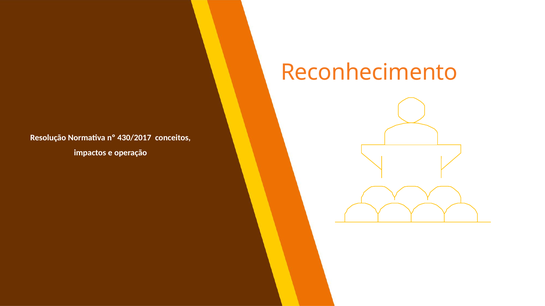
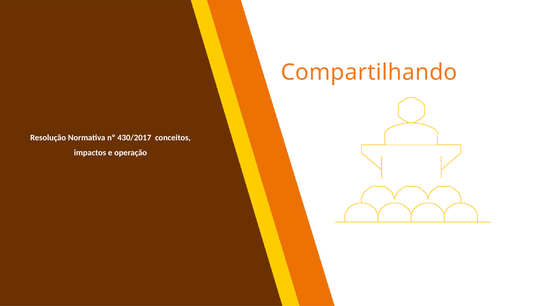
Reconhecimento: Reconhecimento -> Compartilhando (369, 72)
